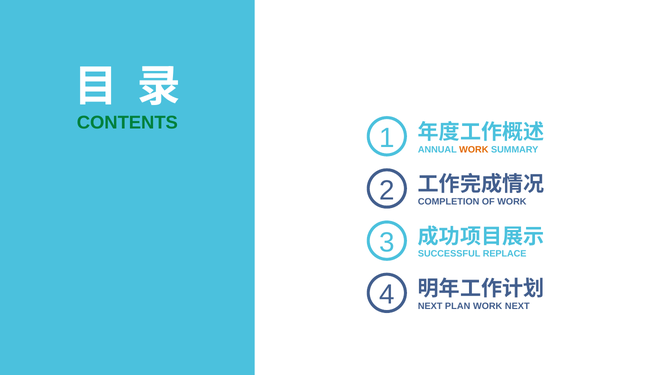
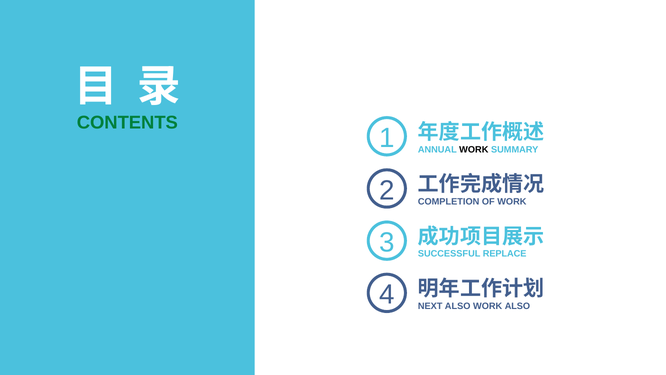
WORK colour: orange -> black (474, 149)
NEXT PLAN: PLAN -> ALSO (458, 306)
WORK NEXT: NEXT -> ALSO (517, 306)
